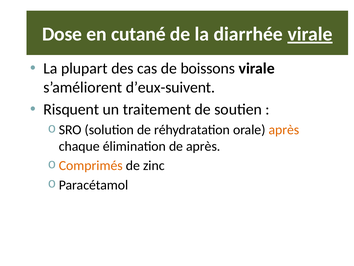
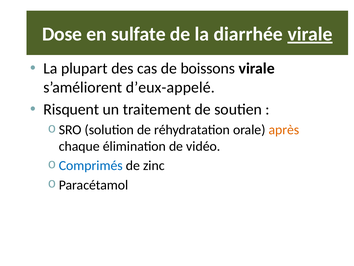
cutané: cutané -> sulfate (138, 34)
d’eux-suivent: d’eux-suivent -> d’eux-appelé (170, 87)
de après: après -> vidéo (203, 146)
Comprimés colour: orange -> blue (91, 165)
